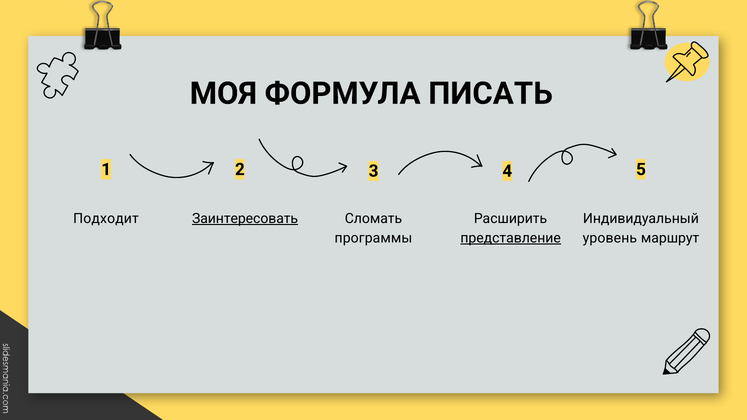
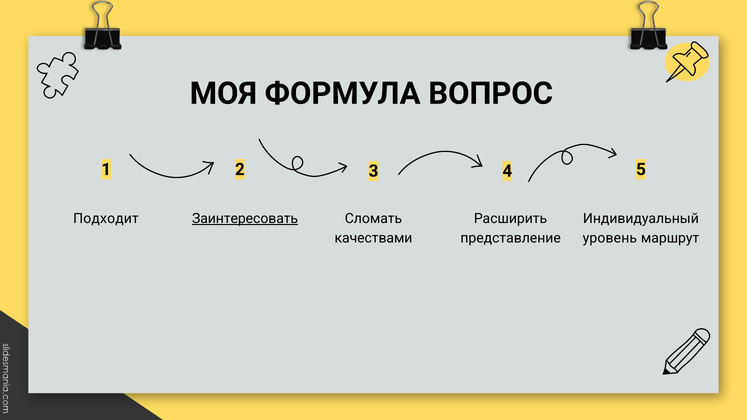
ПИСАТЬ: ПИСАТЬ -> ВОПРОС (491, 94)
программы: программы -> качествами (374, 238)
представление underline: present -> none (511, 238)
